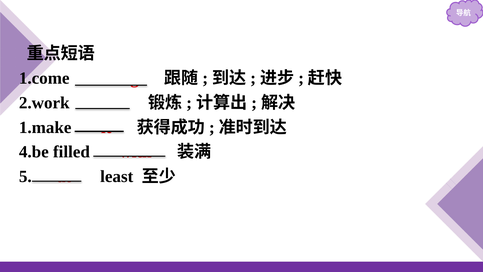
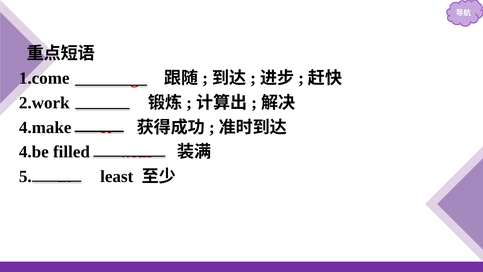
1.make: 1.make -> 4.make (45, 127)
